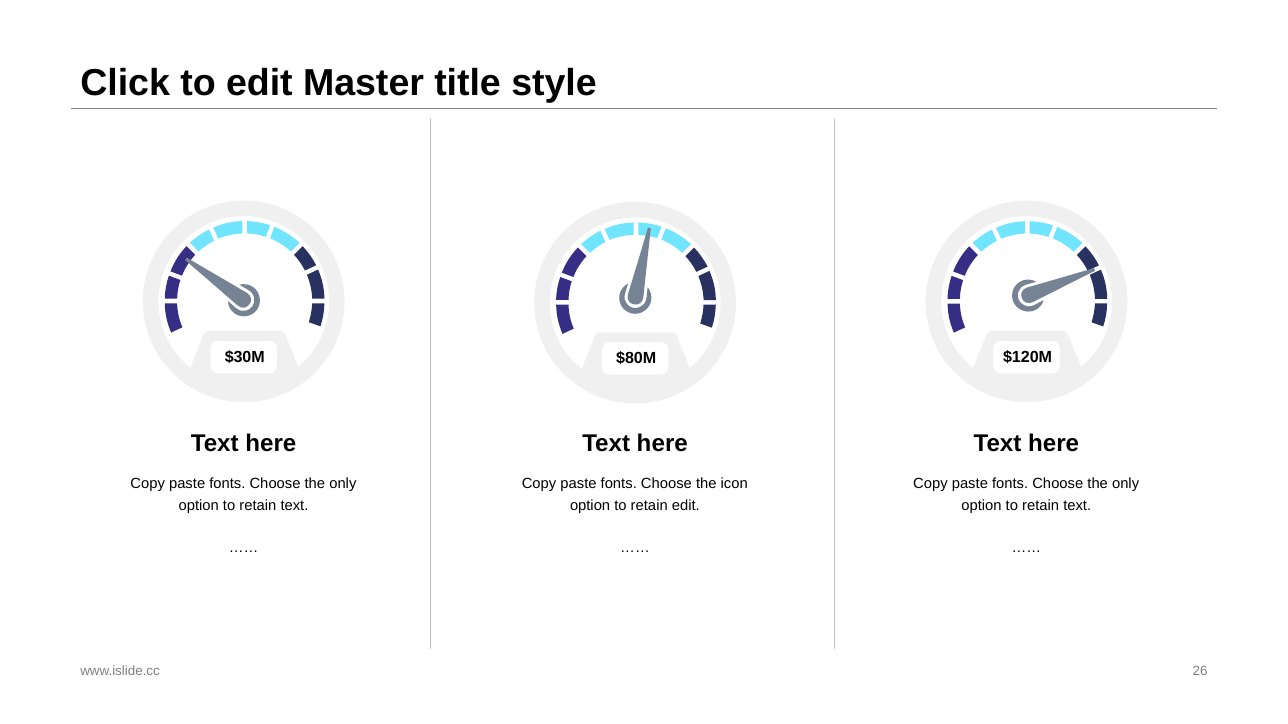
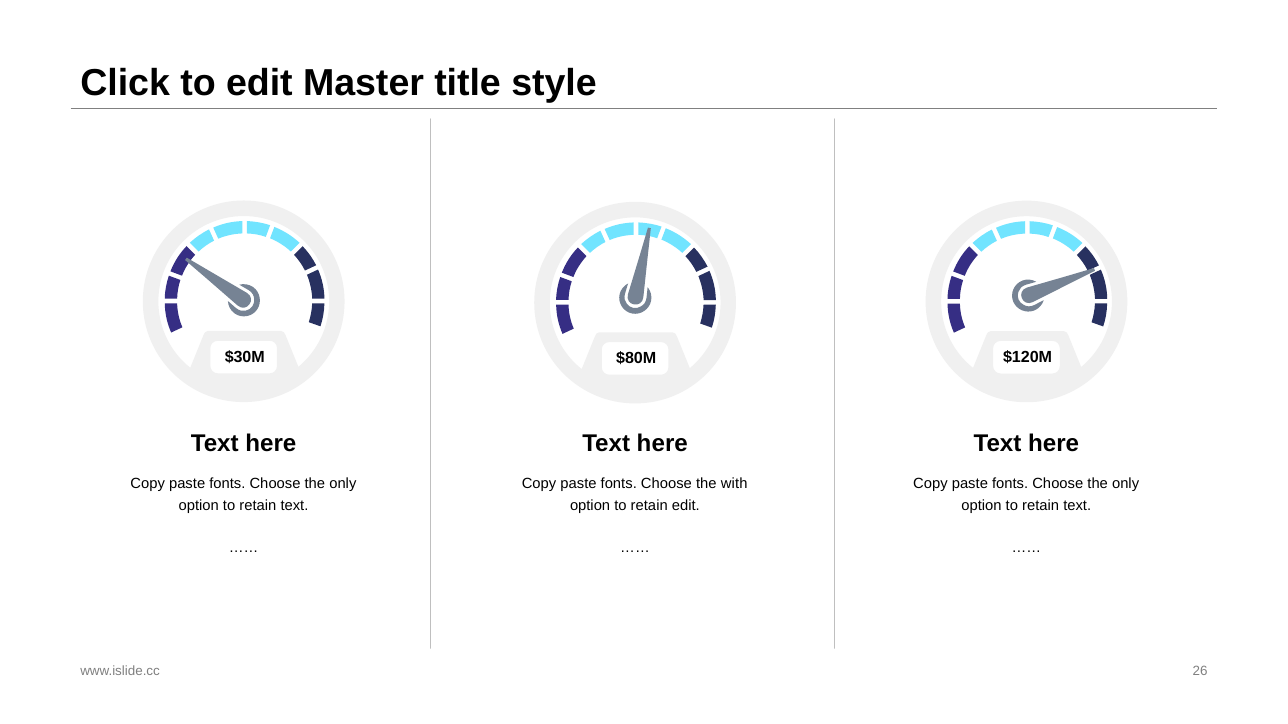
icon: icon -> with (734, 484)
